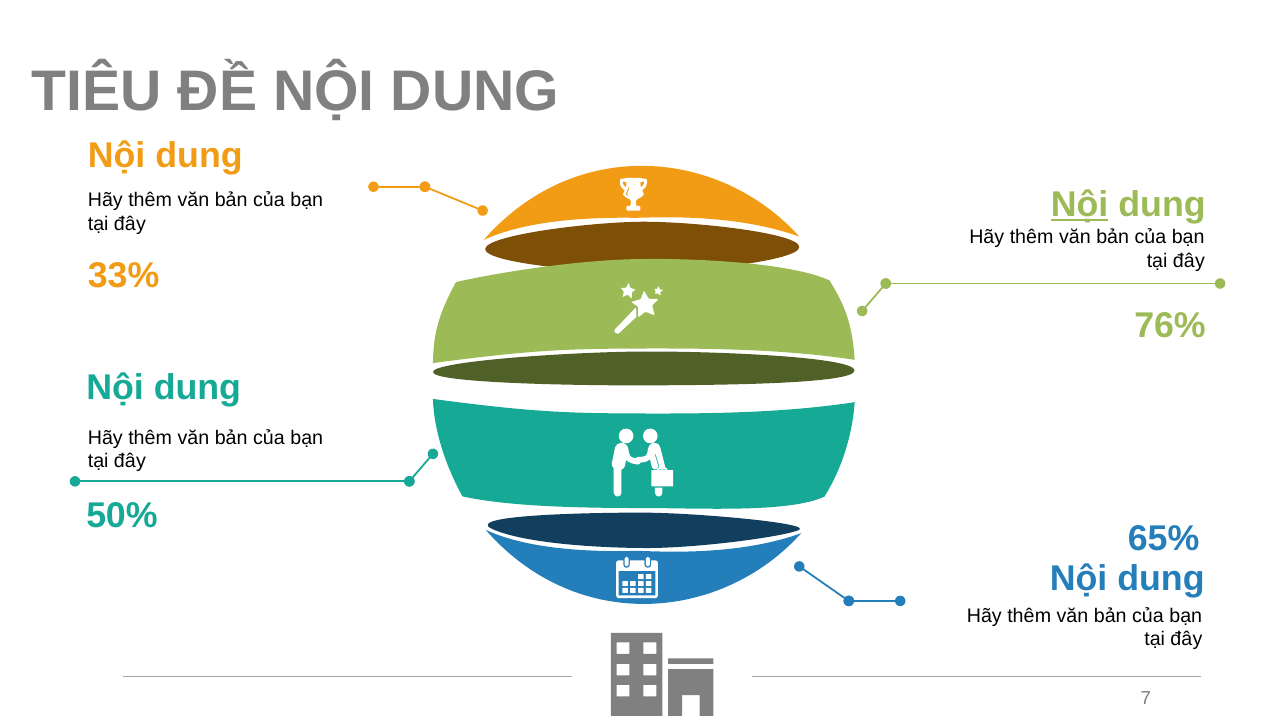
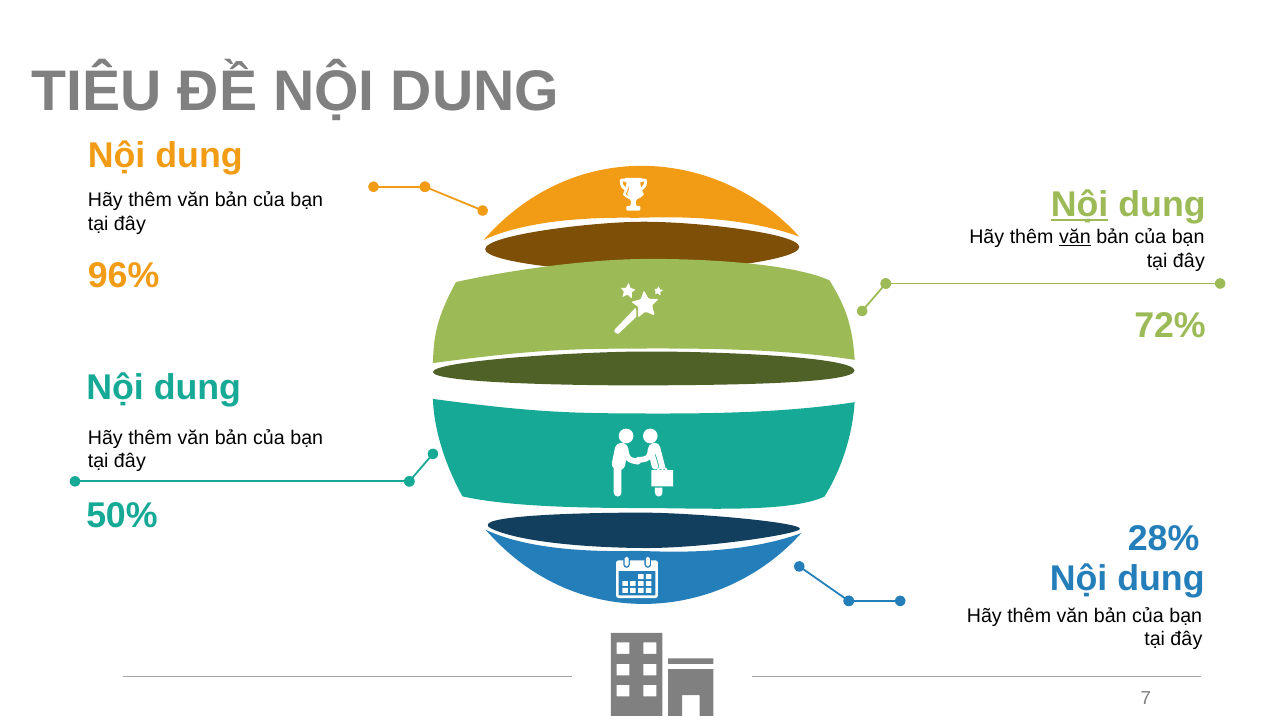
văn underline: none -> present (1075, 237)
33%: 33% -> 96% (124, 275)
76%: 76% -> 72% (1170, 325)
65%: 65% -> 28% (1164, 538)
